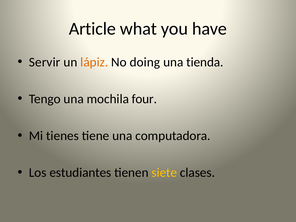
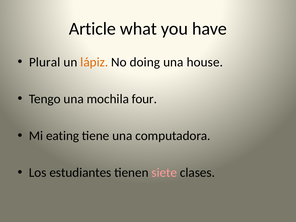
Servir: Servir -> Plural (45, 62)
tienda: tienda -> house (205, 62)
tienes: tienes -> eating (63, 136)
siete colour: yellow -> pink (164, 173)
